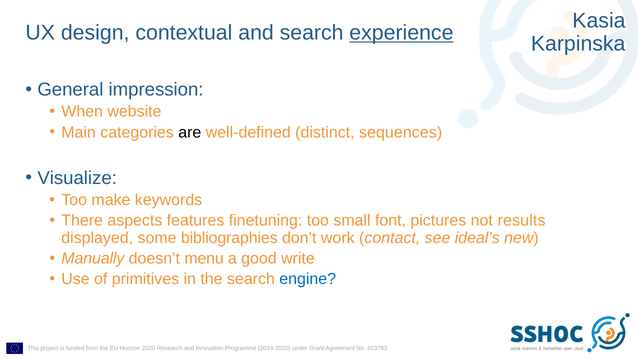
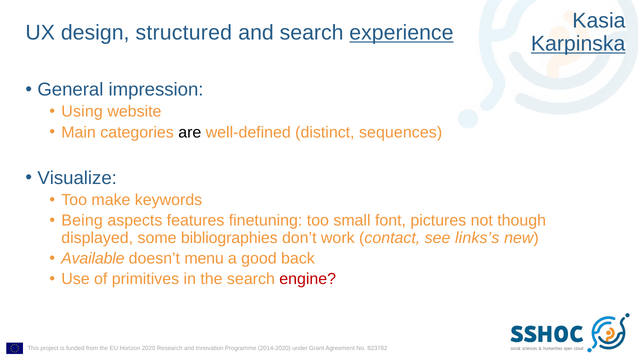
contextual: contextual -> structured (184, 33)
Karpinska underline: none -> present (578, 44)
When: When -> Using (82, 112)
There: There -> Being (82, 221)
results: results -> though (522, 221)
ideal’s: ideal’s -> links’s (477, 238)
Manually: Manually -> Available (93, 258)
write: write -> back (298, 258)
engine colour: blue -> red (308, 279)
